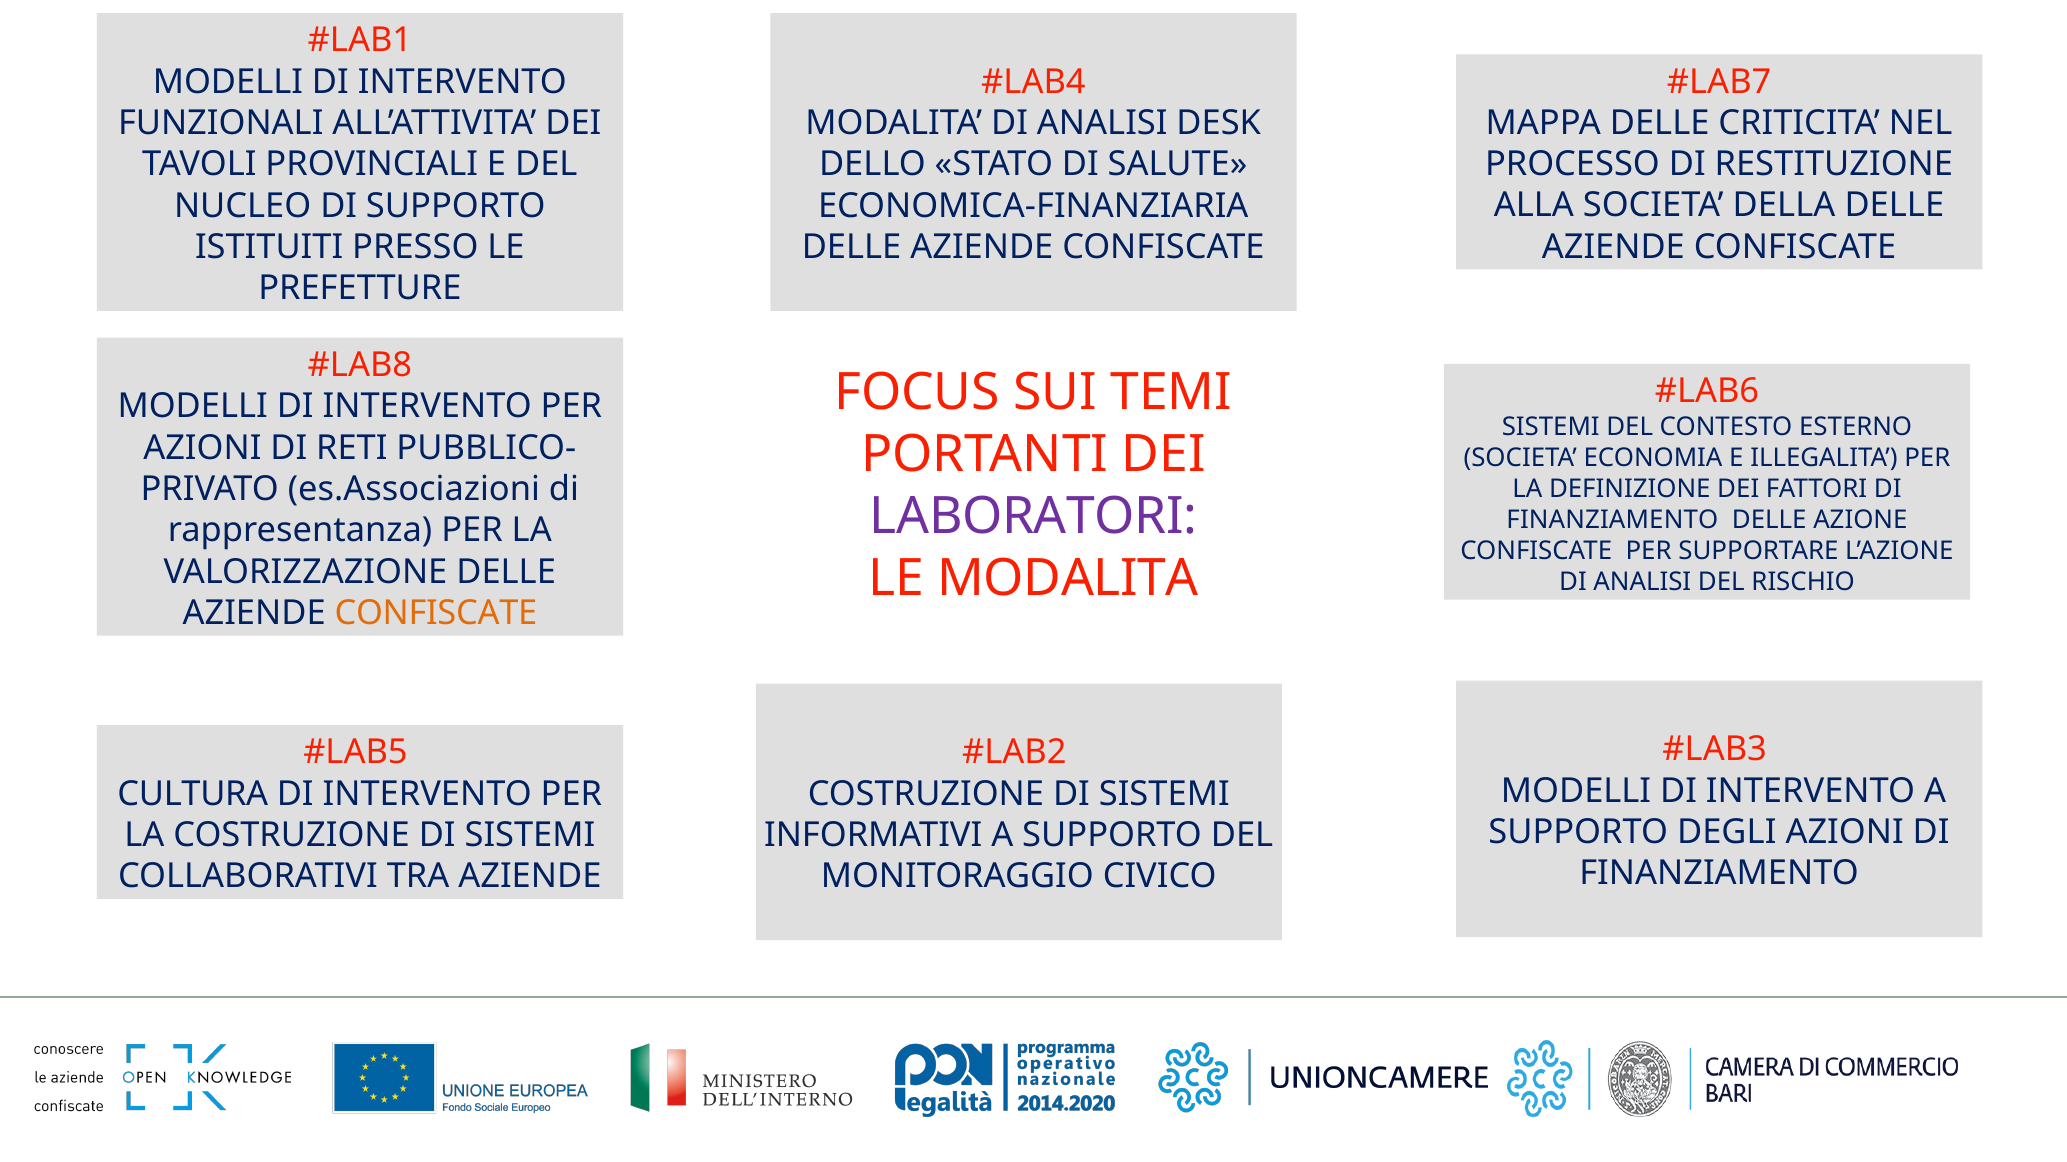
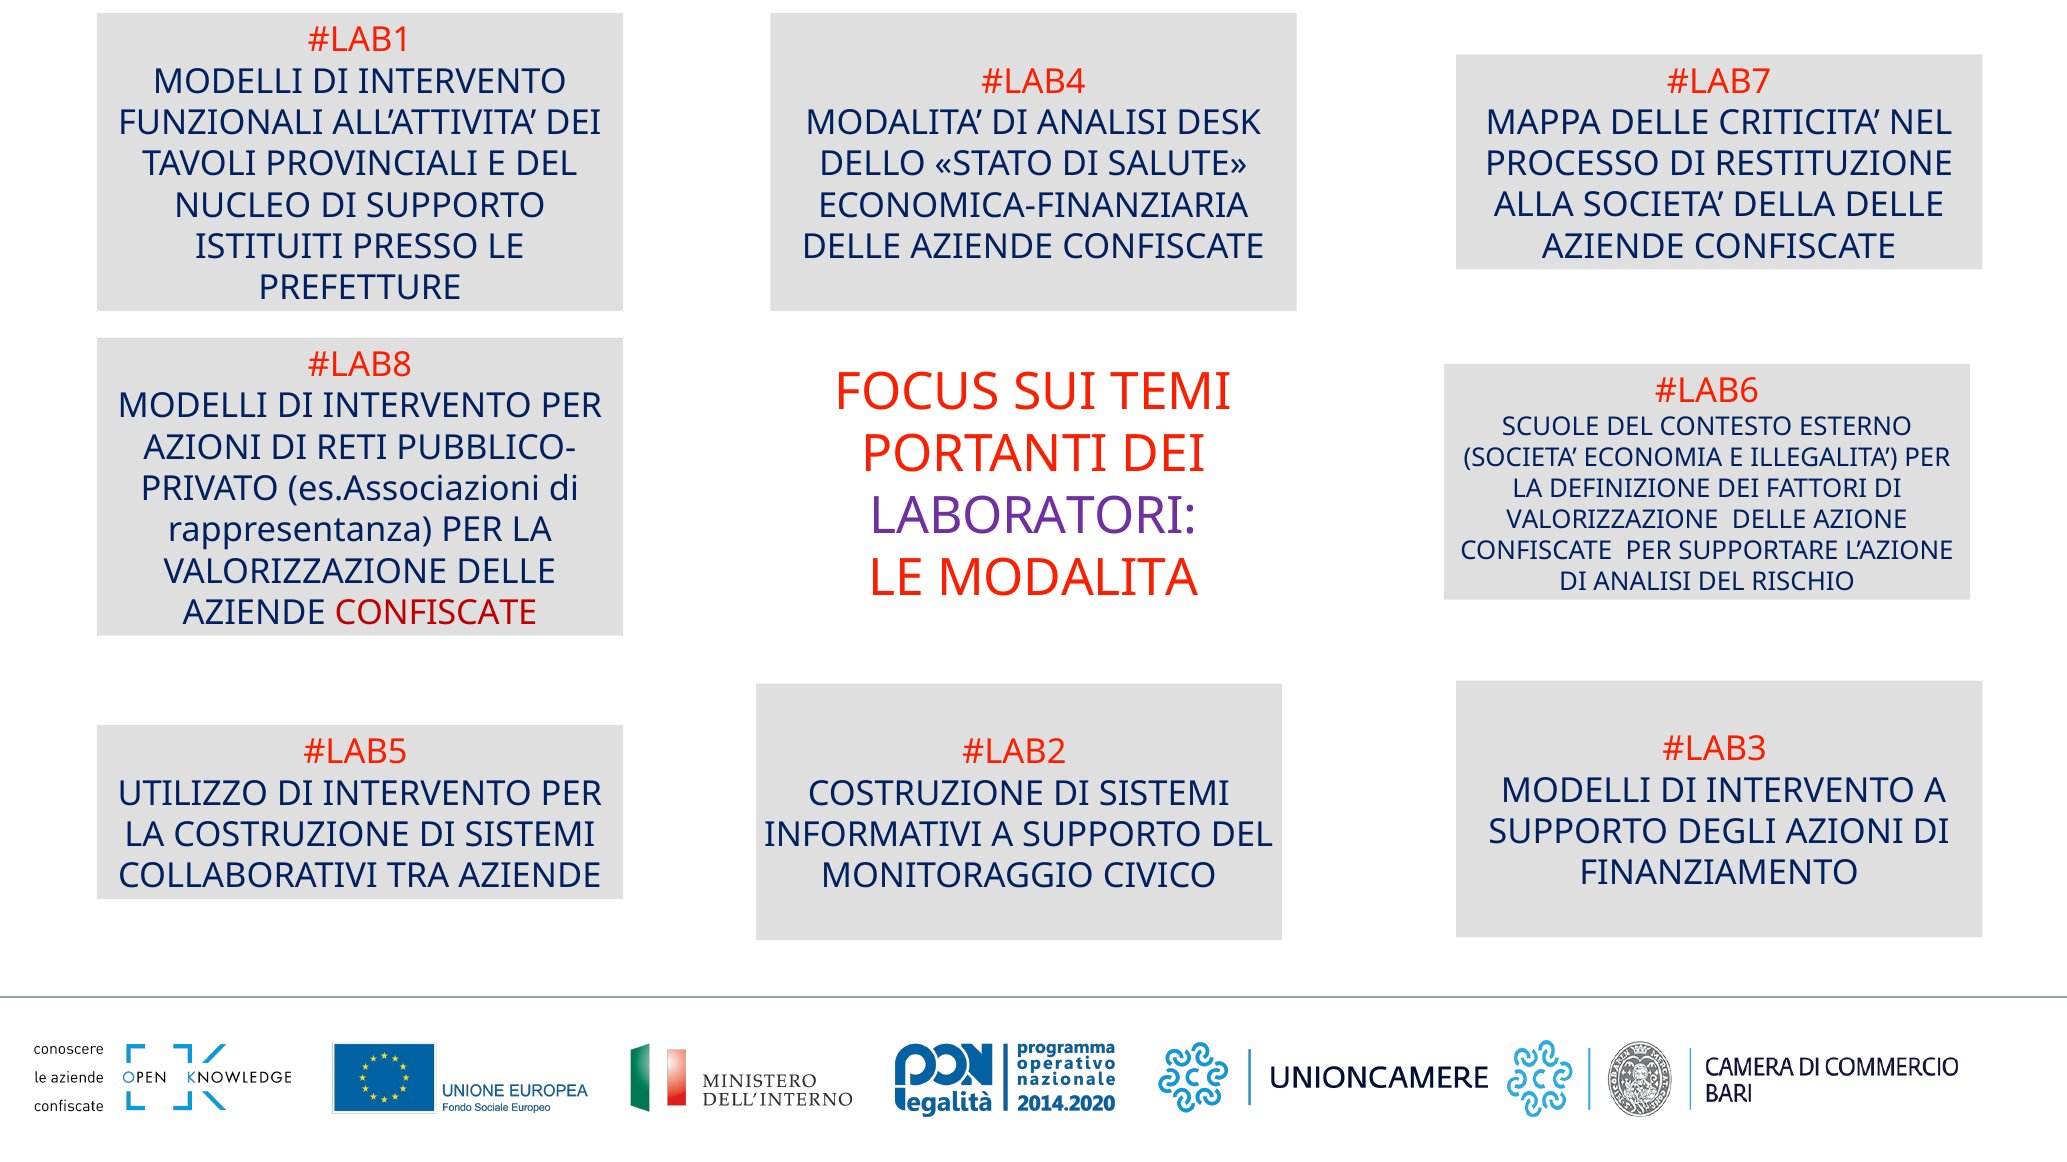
SISTEMI: SISTEMI -> SCUOLE (1551, 427)
FINANZIAMENTO: FINANZIAMENTO -> VALORIZZAZIONE (1613, 520)
CONFISCATE colour: orange -> red (436, 613)
CULTURA: CULTURA -> UTILIZZO (193, 794)
